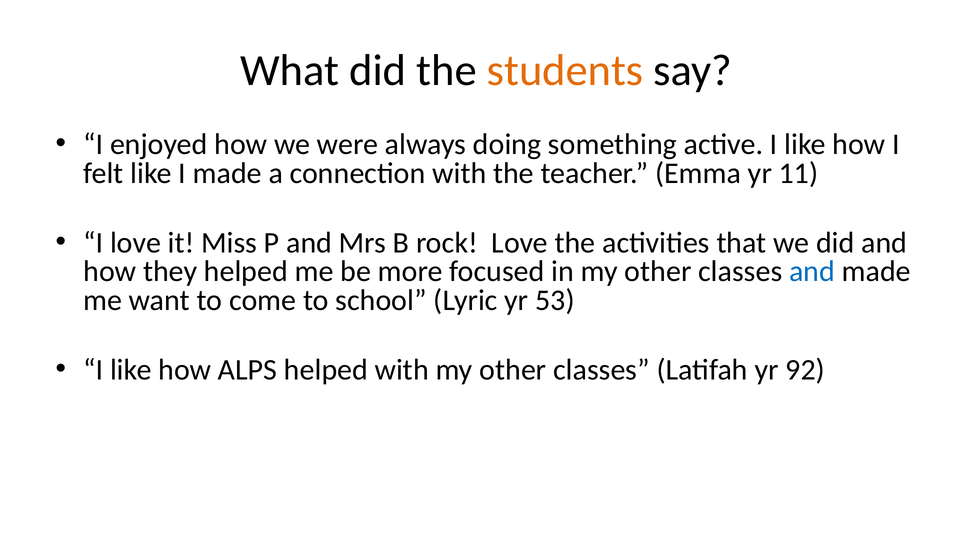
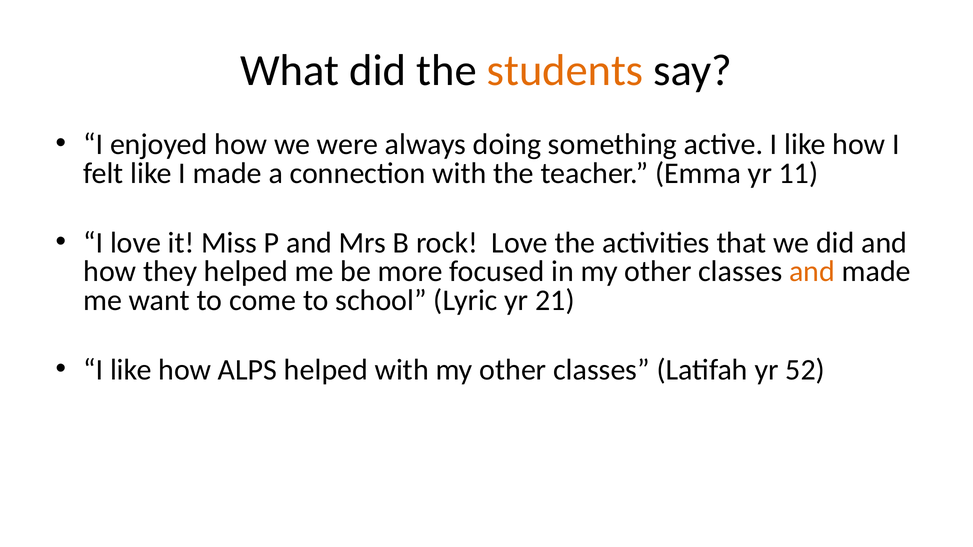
and colour: blue -> orange (812, 272)
53: 53 -> 21 (555, 300)
92: 92 -> 52 (805, 370)
